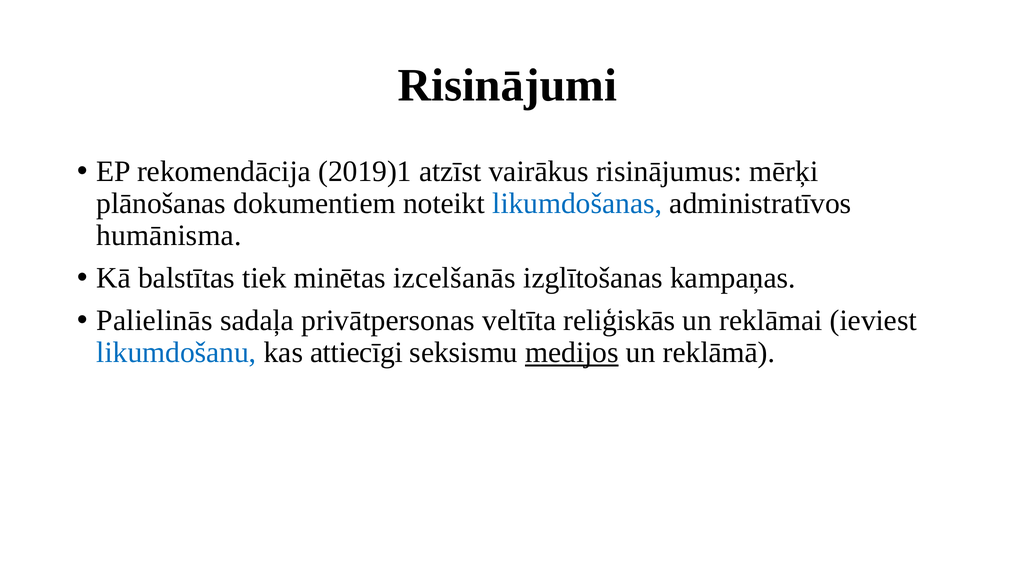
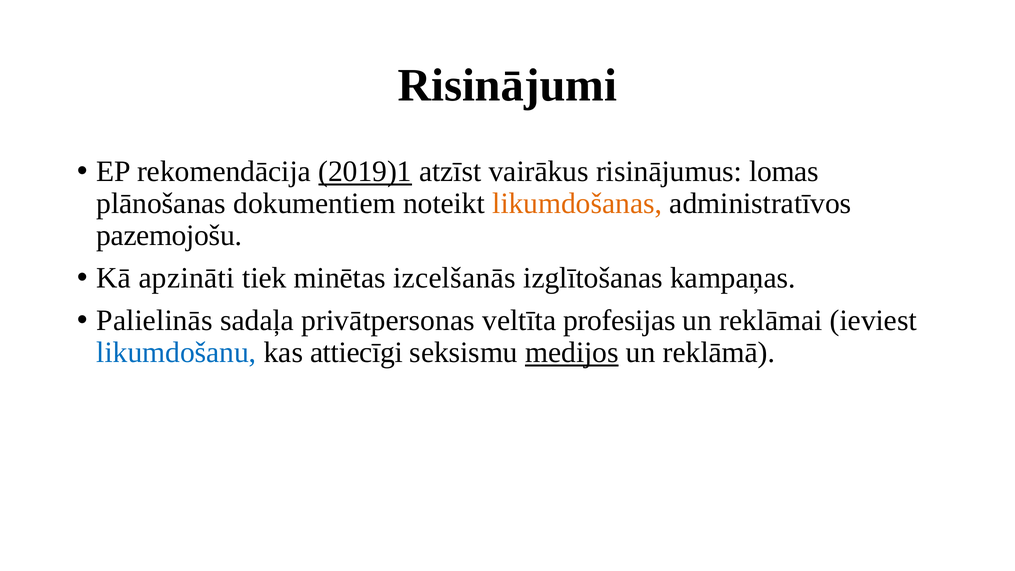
2019)1 underline: none -> present (365, 172)
mērķi: mērķi -> lomas (784, 172)
likumdošanas colour: blue -> orange (577, 204)
humānisma: humānisma -> pazemojošu (169, 236)
balstītas: balstītas -> apzināti (186, 278)
reliģiskās: reliģiskās -> profesijas (619, 321)
